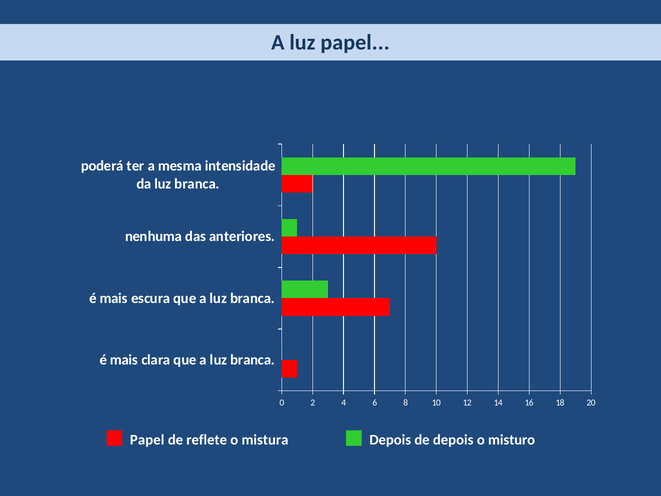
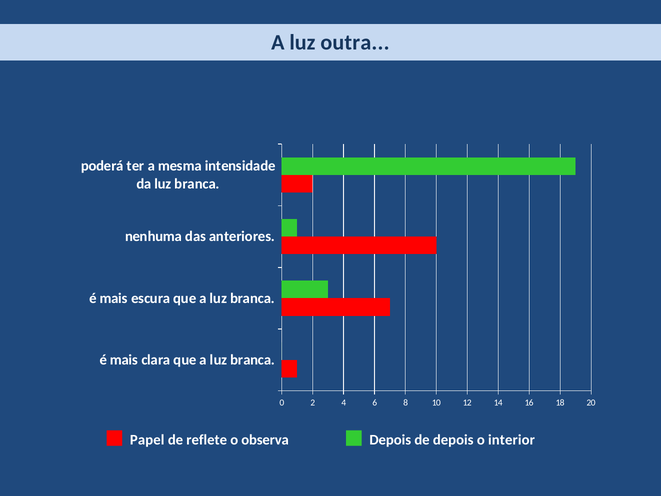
luz papel: papel -> outra (355, 42)
mistura: mistura -> observa (265, 439)
misturo: misturo -> interior (511, 439)
